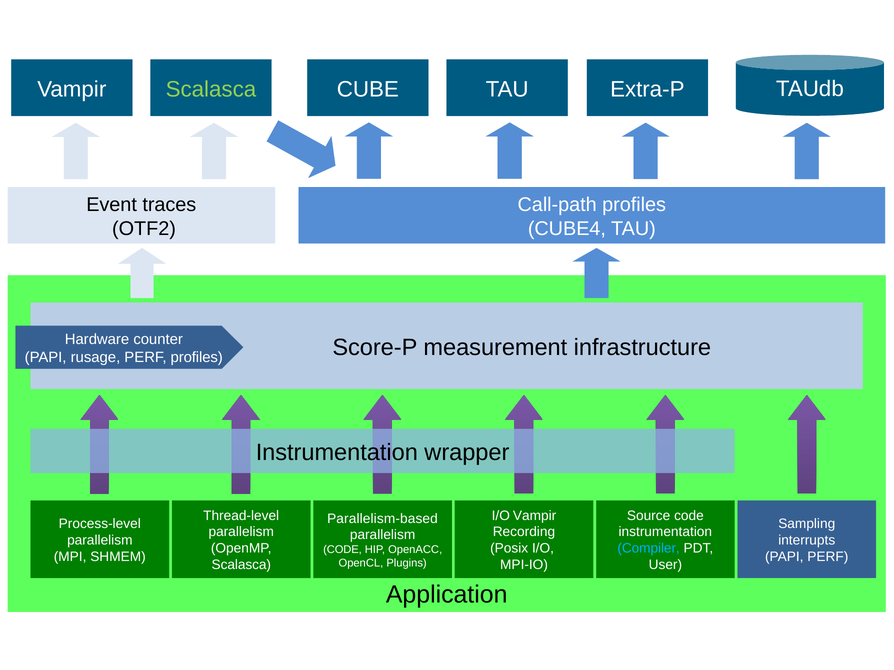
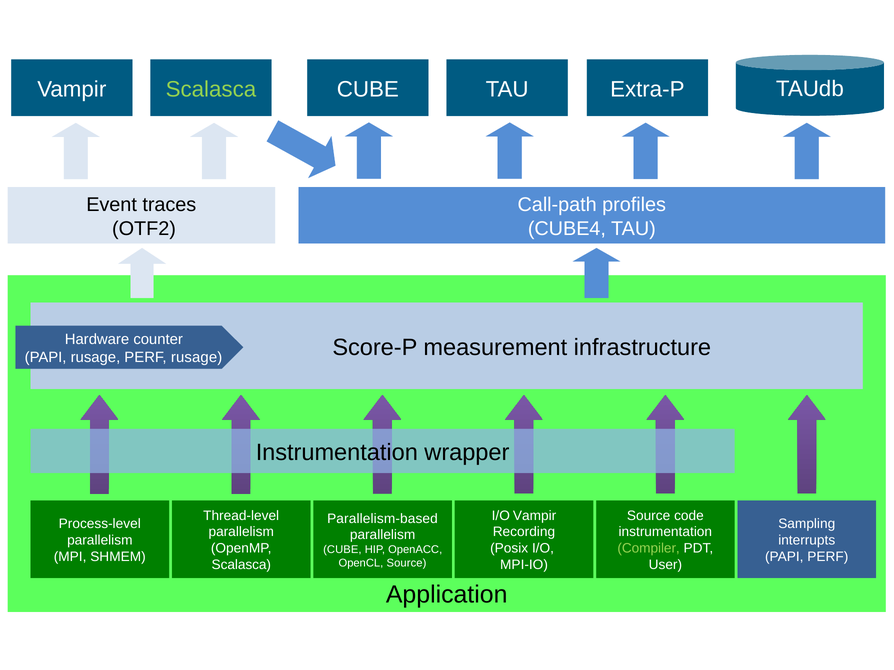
PERF profiles: profiles -> rusage (197, 358)
Compiler colour: light blue -> light green (649, 549)
CODE: CODE -> CUBE (342, 550)
OpenCL Plugins: Plugins -> Source (407, 564)
